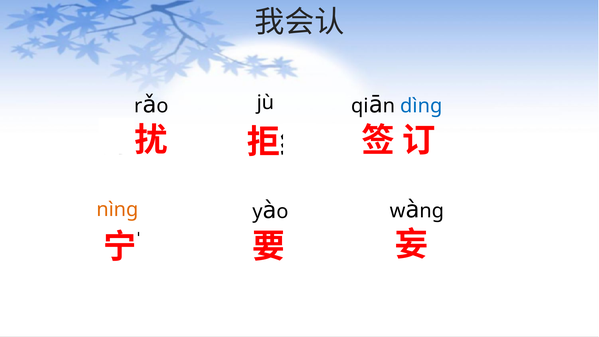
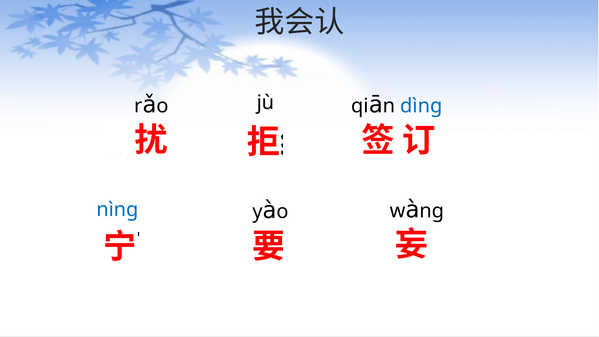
nìng colour: orange -> blue (117, 210)
